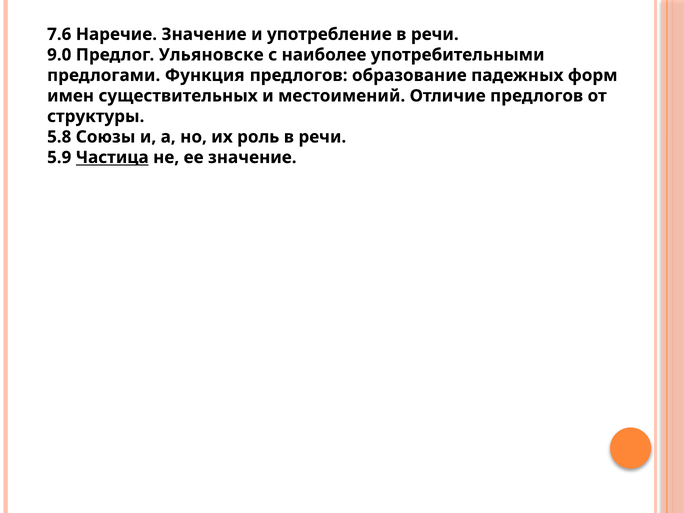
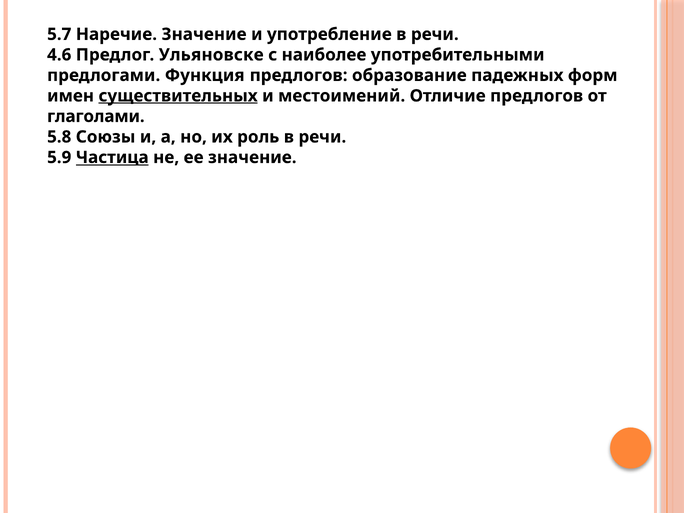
7.6: 7.6 -> 5.7 (59, 34)
9.0: 9.0 -> 4.6 (59, 55)
существительных underline: none -> present (178, 96)
структуры: структуры -> глаголами (96, 116)
